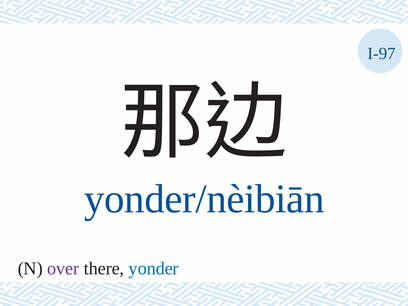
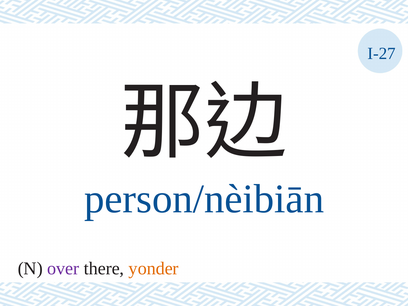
I-97: I-97 -> I-27 (382, 53)
yonder/nèibiān: yonder/nèibiān -> person/nèibiān (204, 199)
yonder colour: blue -> orange (154, 268)
